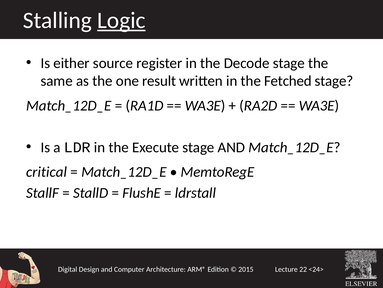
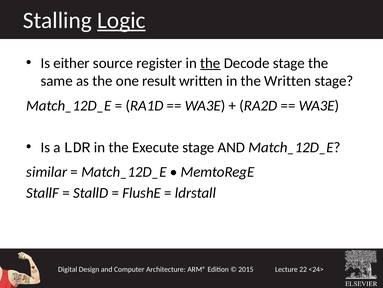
the underline: none -> present (210, 63)
the Fetched: Fetched -> Written (288, 81)
critical: critical -> similar (47, 172)
